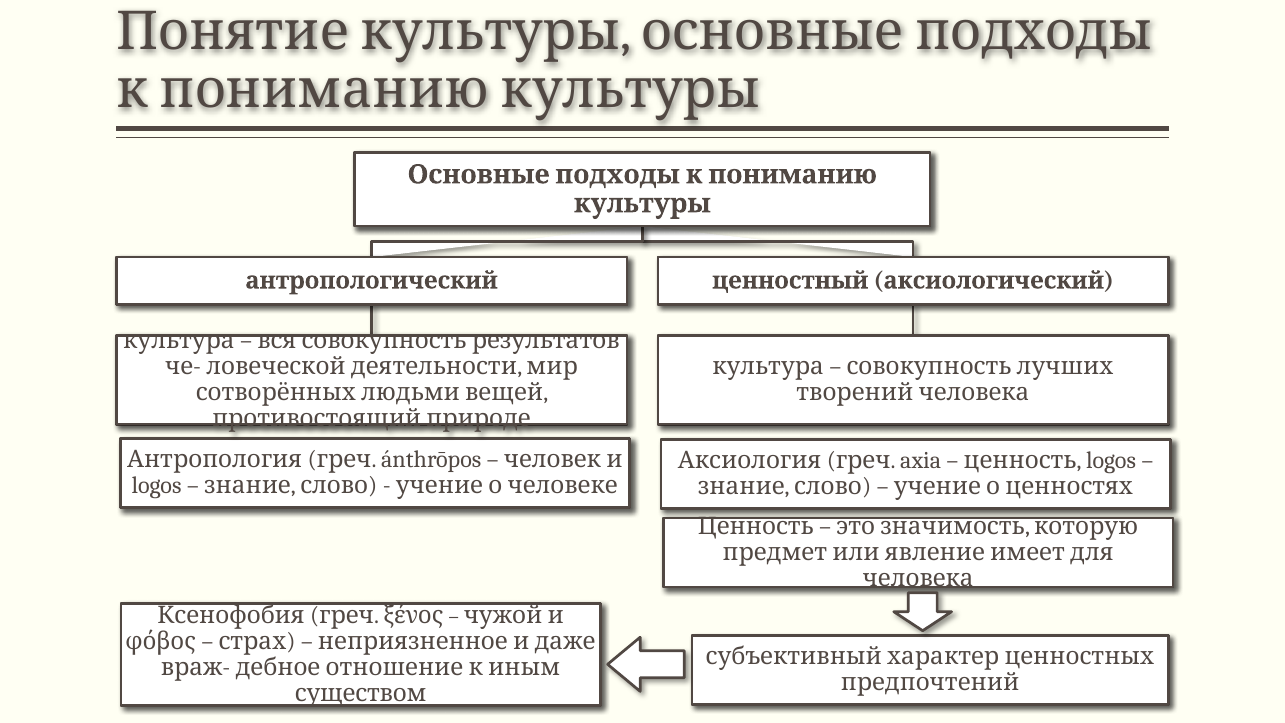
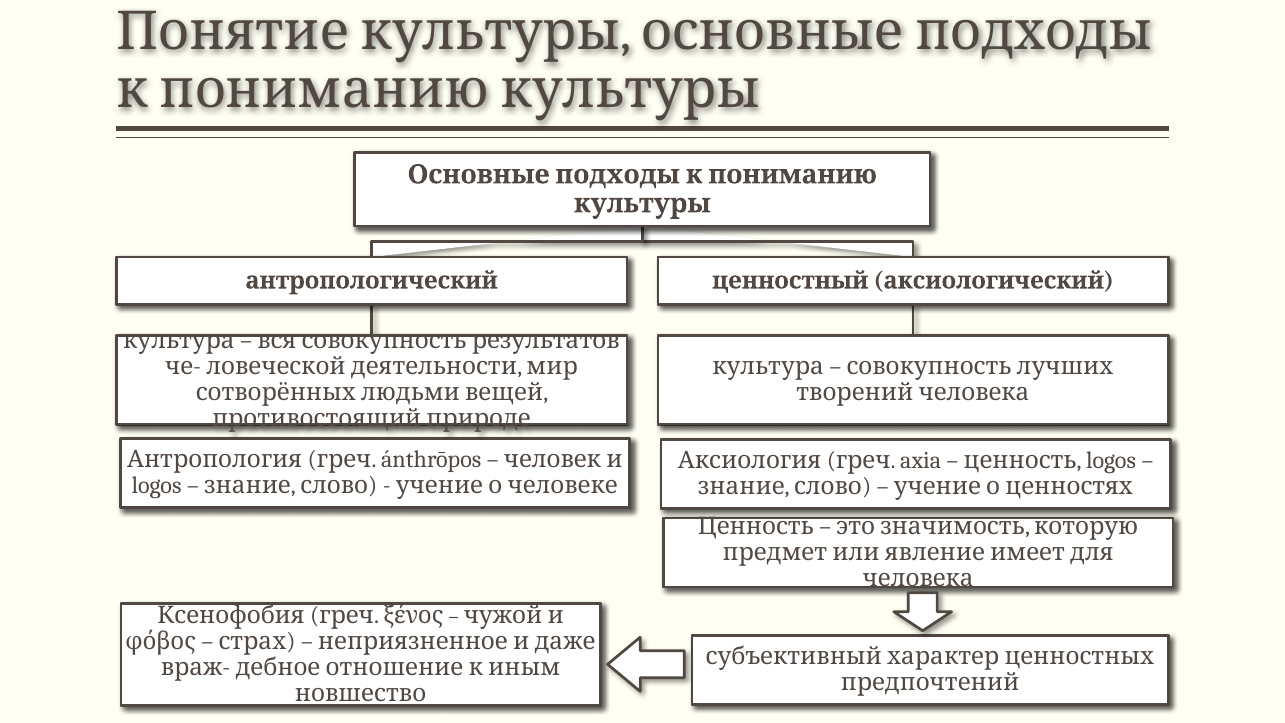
существом: существом -> новшество (361, 693)
